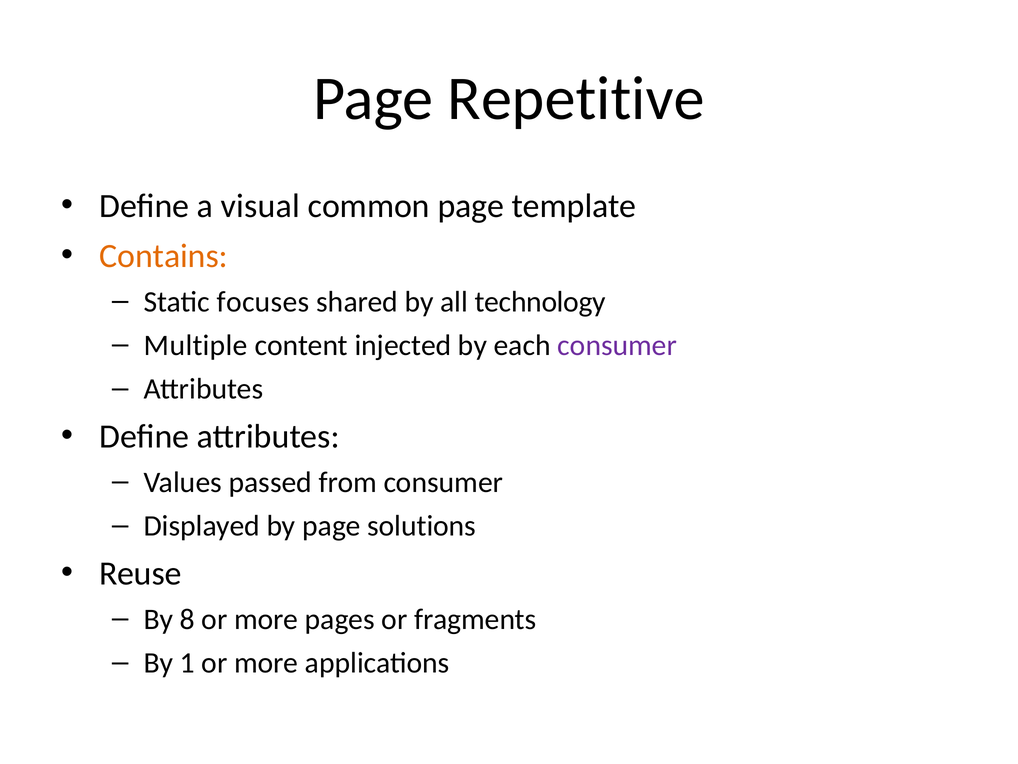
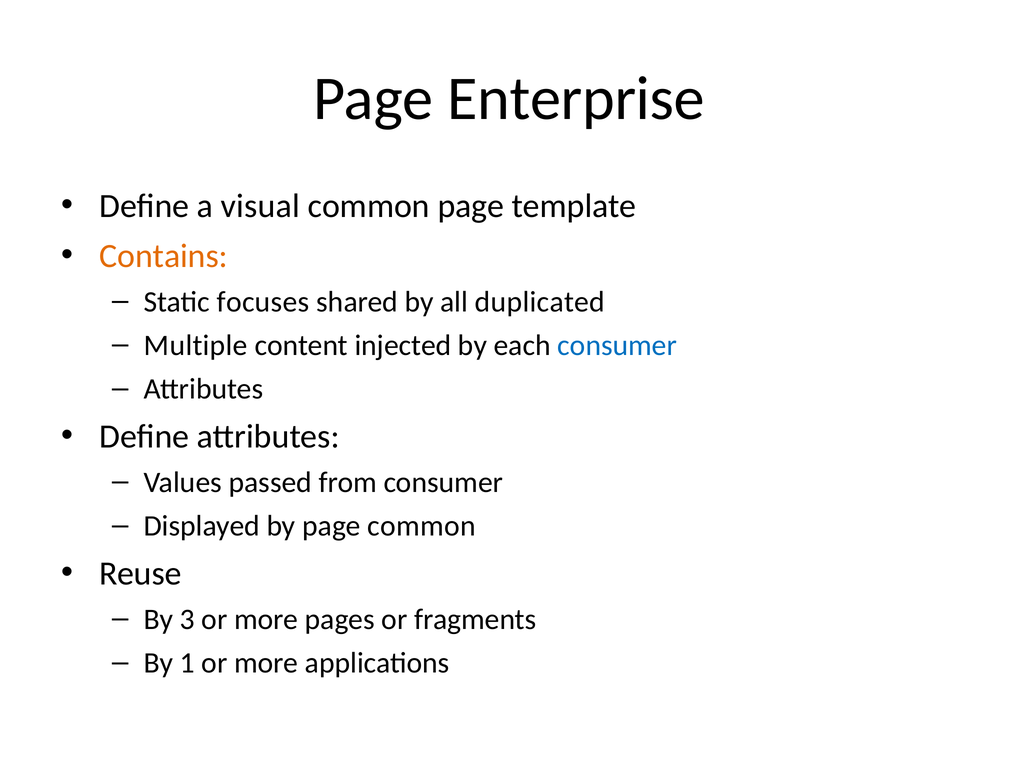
Repetitive: Repetitive -> Enterprise (576, 99)
technology: technology -> duplicated (540, 302)
consumer colour: purple -> blue (617, 345)
page solutions: solutions -> common (421, 526)
8: 8 -> 3 (187, 619)
